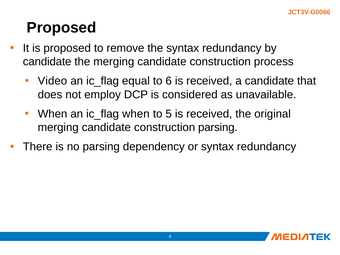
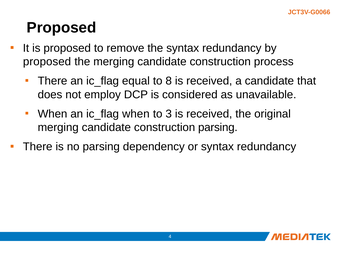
candidate: candidate -> proposed (47, 62)
Video: Video -> There (53, 81)
6: 6 -> 8 (169, 81)
5: 5 -> 3 (169, 114)
